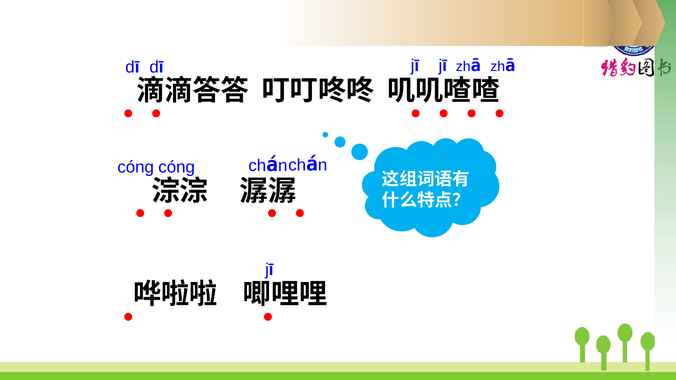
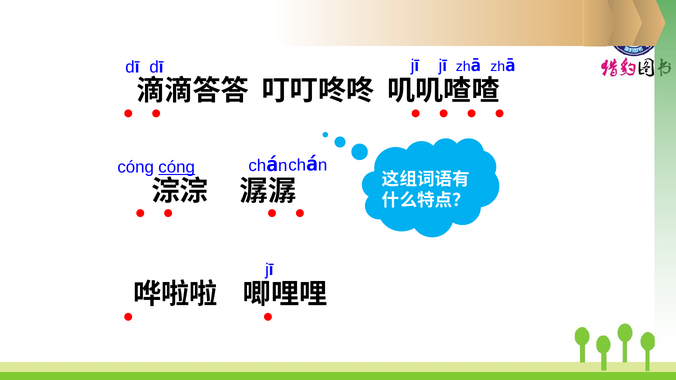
cóng underline: none -> present (177, 167)
